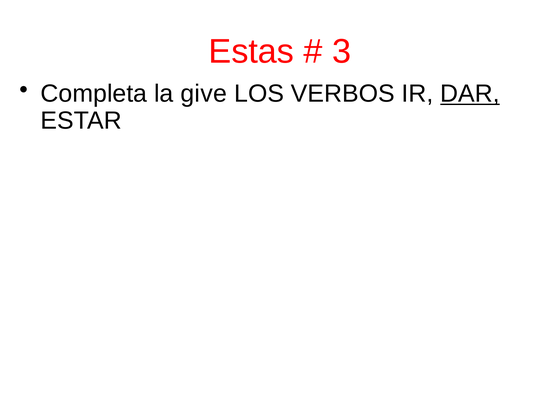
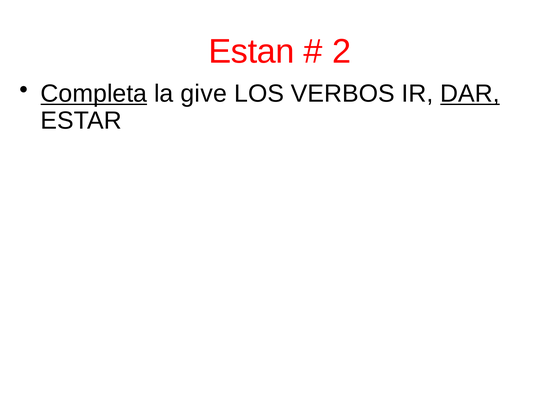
Estas: Estas -> Estan (252, 51)
3: 3 -> 2 (342, 51)
Completa underline: none -> present (94, 94)
